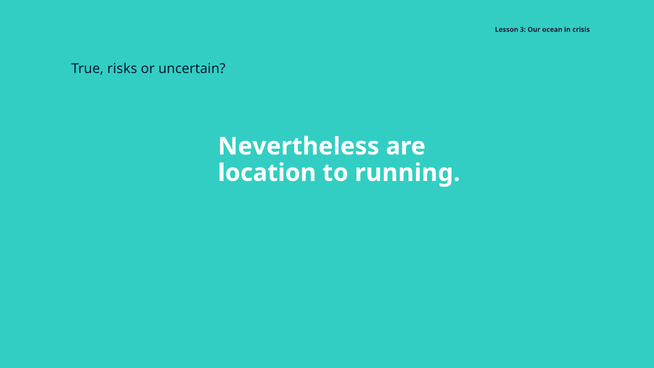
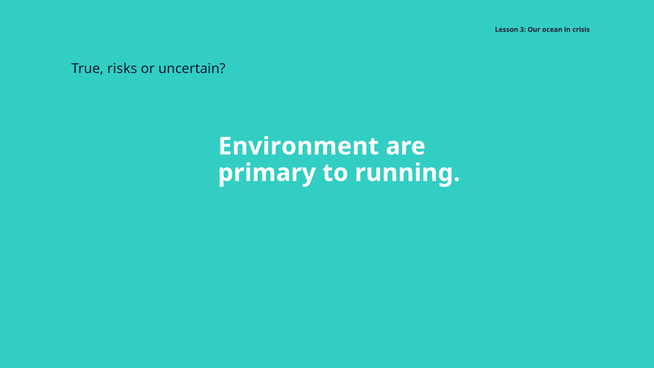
Nevertheless: Nevertheless -> Environment (299, 146)
location: location -> primary (267, 173)
